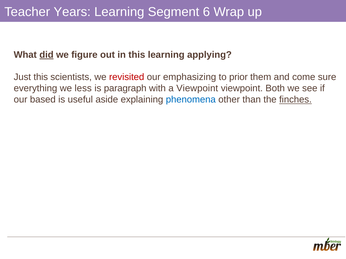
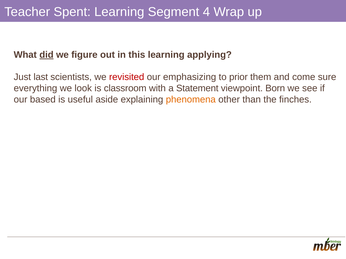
Years: Years -> Spent (72, 12)
6: 6 -> 4 (206, 12)
Just this: this -> last (41, 77)
less: less -> look (83, 88)
paragraph: paragraph -> classroom (125, 88)
a Viewpoint: Viewpoint -> Statement (197, 88)
Both: Both -> Born (275, 88)
phenomena colour: blue -> orange (191, 100)
finches underline: present -> none (295, 100)
